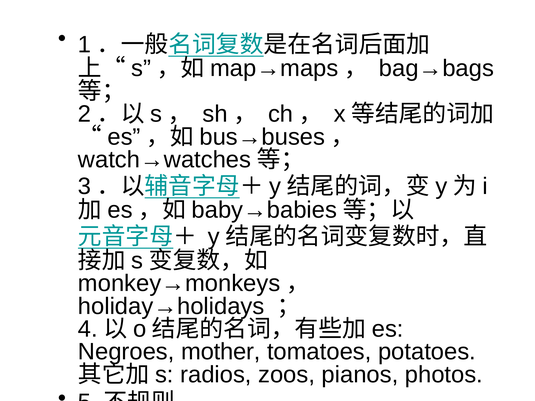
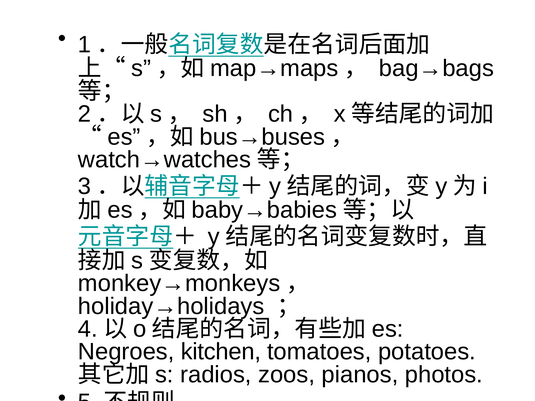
mother: mother -> kitchen (221, 352)
